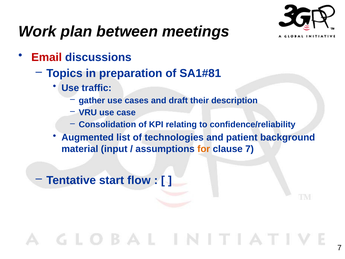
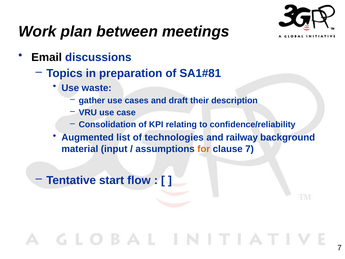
Email colour: red -> black (47, 57)
traffic: traffic -> waste (97, 88)
patient: patient -> railway (242, 137)
